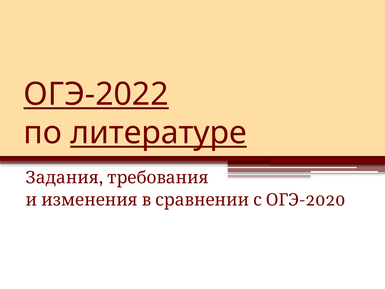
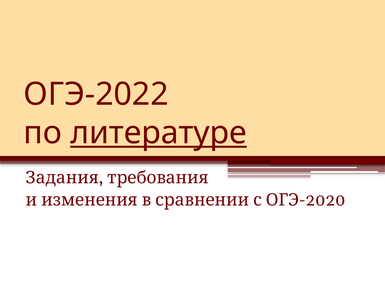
ОГЭ-2022 underline: present -> none (96, 94)
